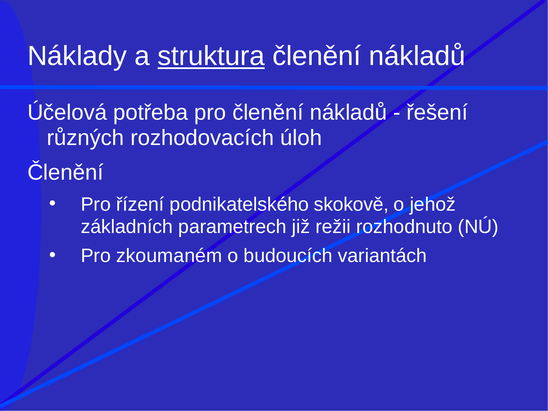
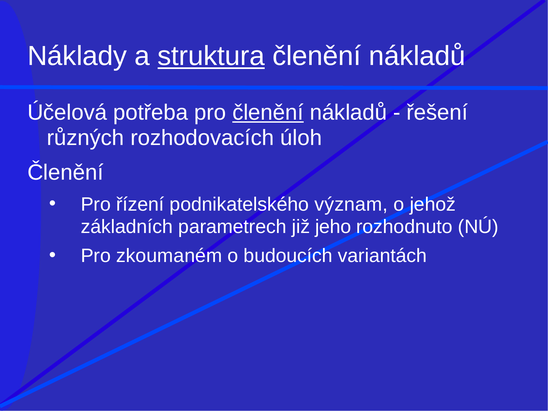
členění underline: none -> present (268, 112)
skokově: skokově -> význam (351, 204)
režii: režii -> jeho (333, 227)
